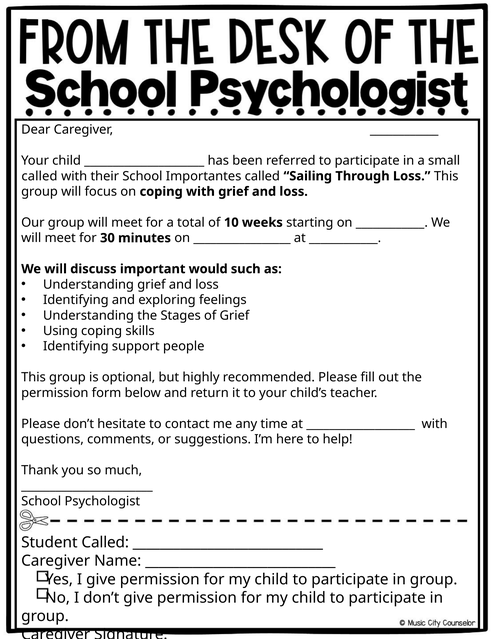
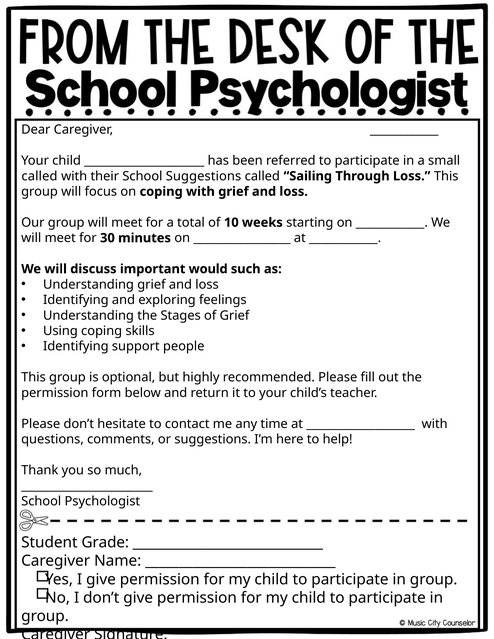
School Importantes: Importantes -> Suggestions (204, 176)
Student Called: Called -> Grade (105, 543)
